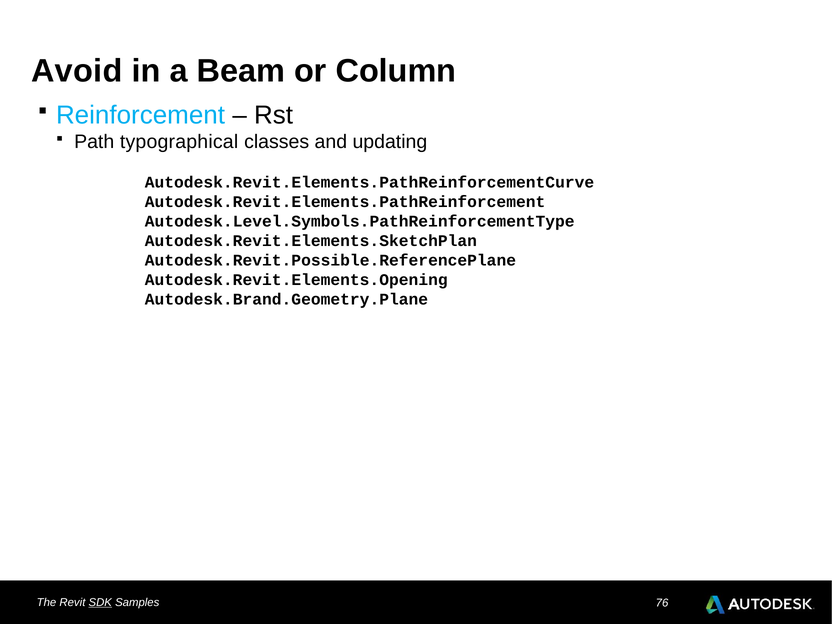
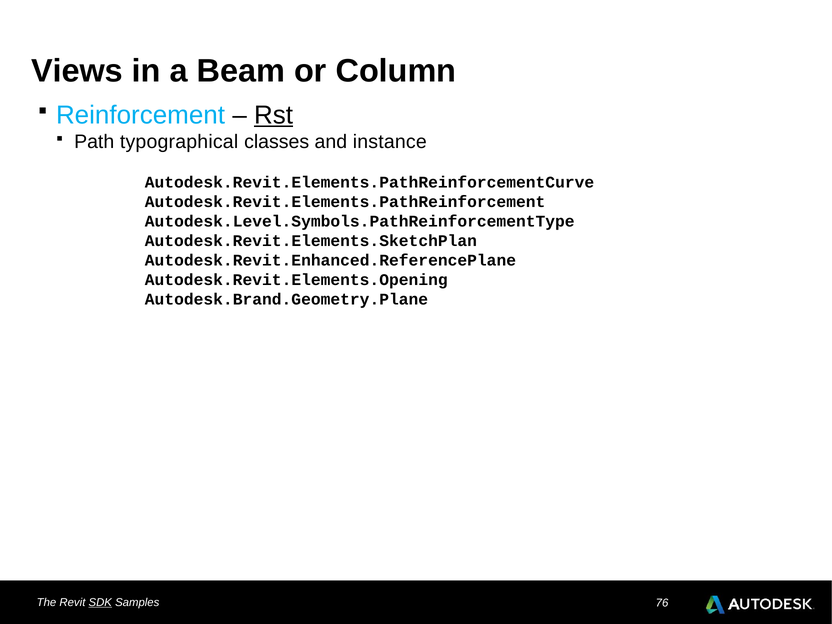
Avoid: Avoid -> Views (77, 71)
Rst underline: none -> present (274, 115)
updating: updating -> instance (390, 142)
Autodesk.Revit.Possible.ReferencePlane: Autodesk.Revit.Possible.ReferencePlane -> Autodesk.Revit.Enhanced.ReferencePlane (330, 261)
